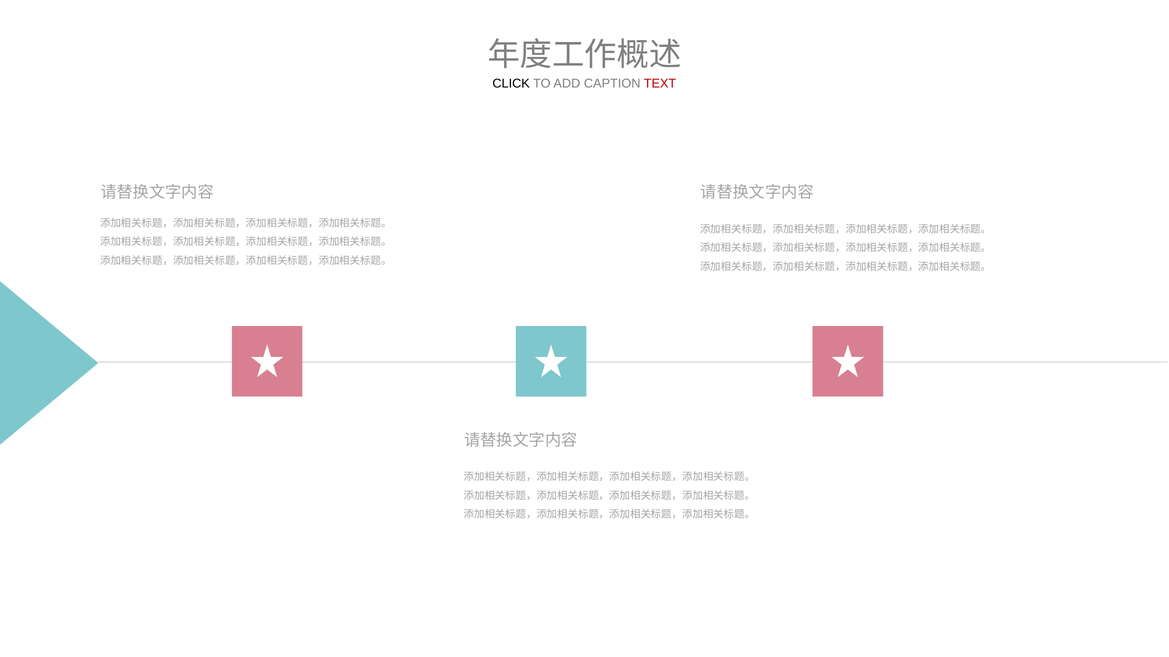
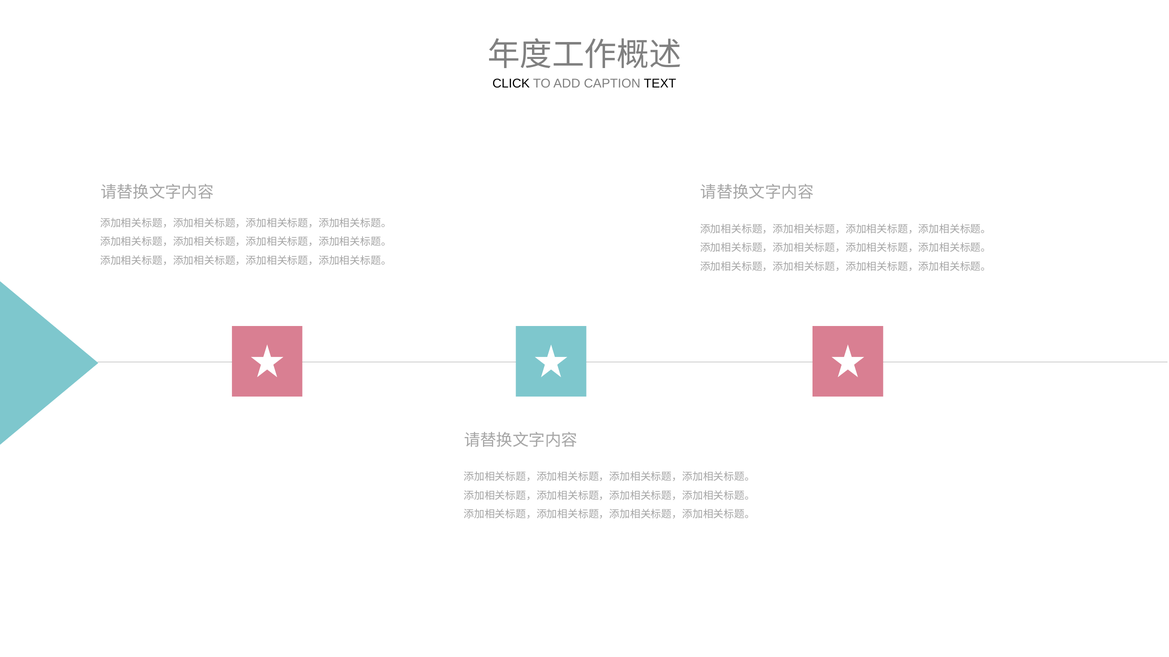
TEXT colour: red -> black (660, 83)
